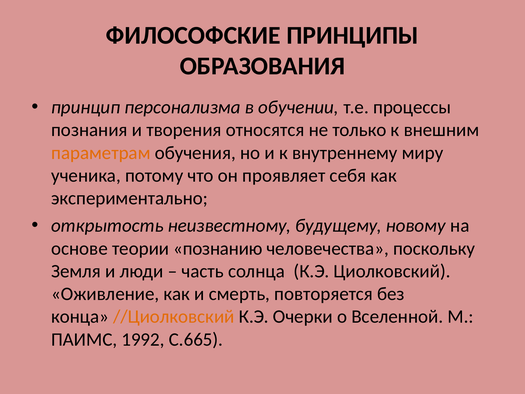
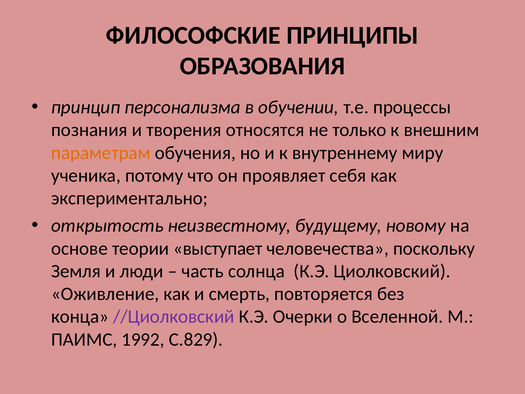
познанию: познанию -> выступает (218, 248)
//Циолковский colour: orange -> purple (174, 316)
С.665: С.665 -> С.829 (196, 339)
